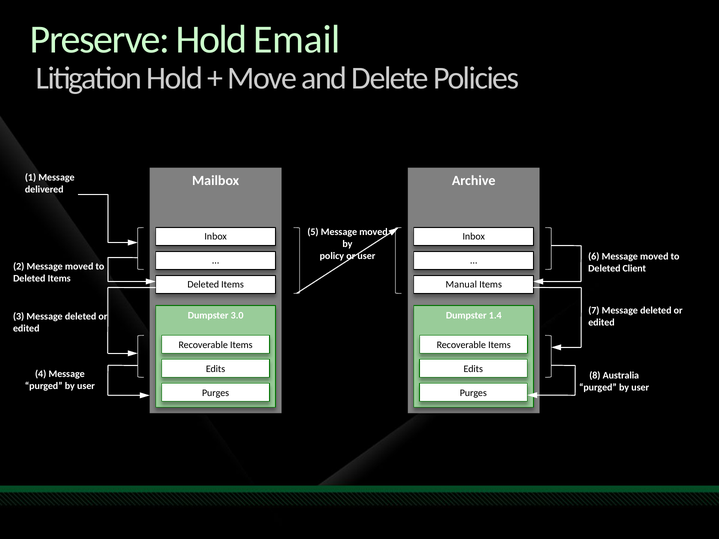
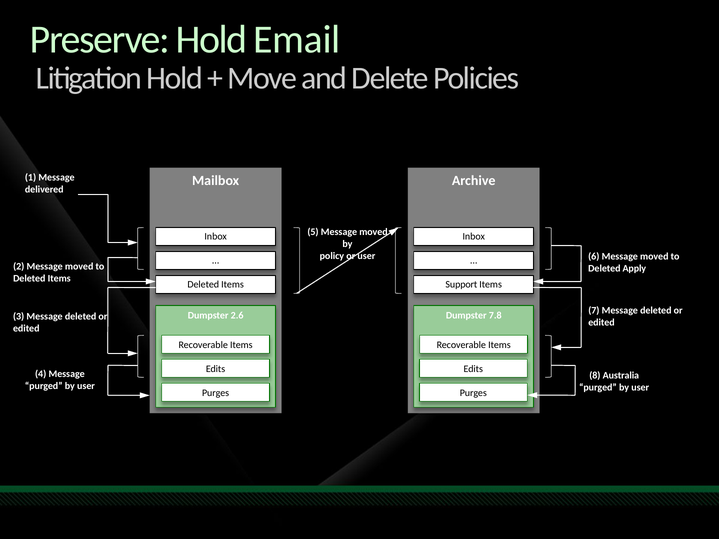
Client: Client -> Apply (634, 269)
Manual: Manual -> Support (461, 285)
3.0: 3.0 -> 2.6 (237, 316)
1.4: 1.4 -> 7.8 (495, 316)
